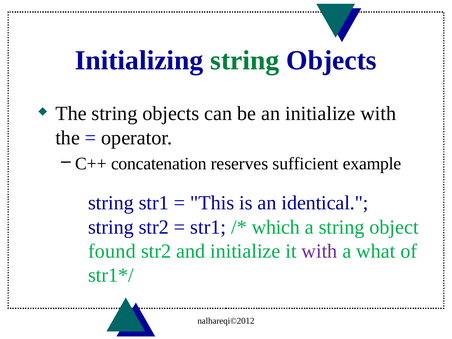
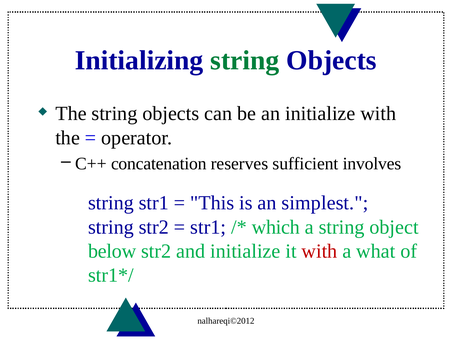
example: example -> involves (372, 164)
identical: identical -> simplest (325, 203)
found: found -> below (112, 251)
with colour: purple -> red (319, 251)
